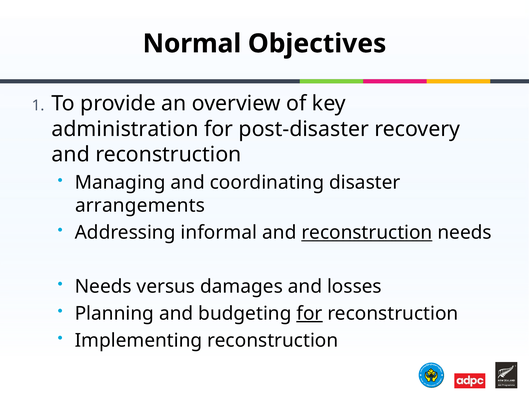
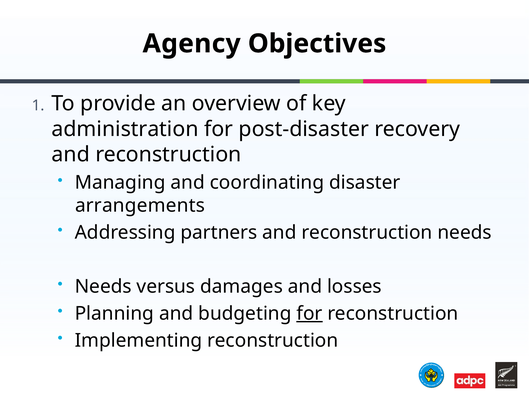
Normal: Normal -> Agency (192, 44)
informal: informal -> partners (219, 233)
reconstruction underline: present -> none (367, 233)
